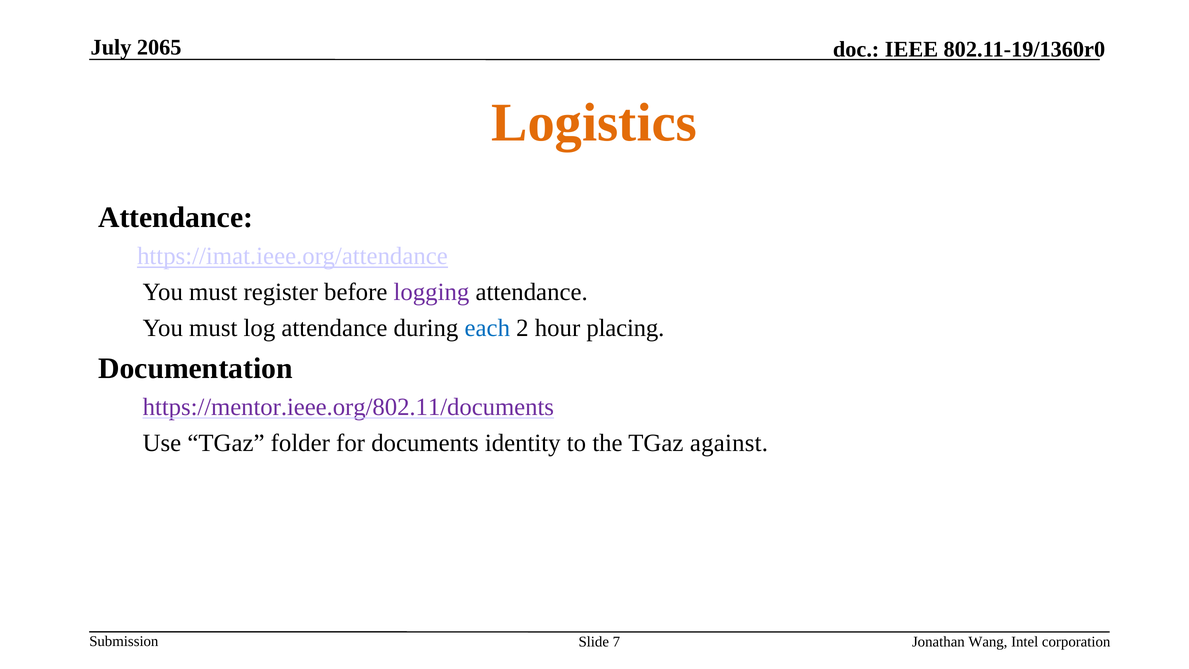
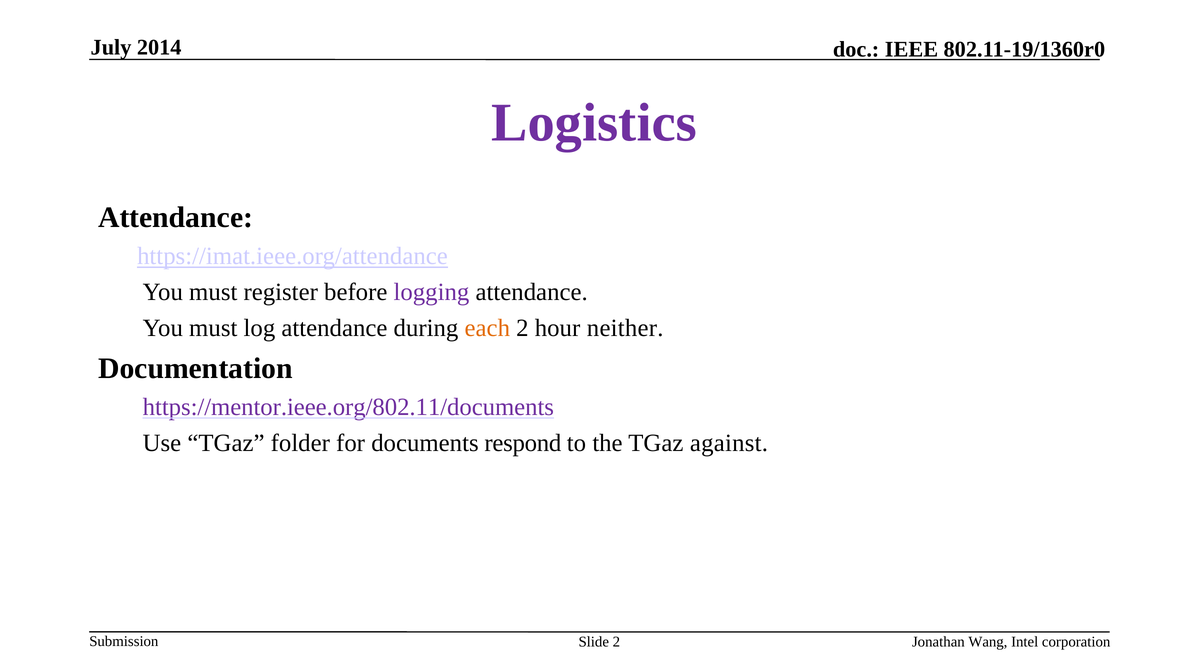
2065: 2065 -> 2014 (159, 47)
Logistics colour: orange -> purple (594, 123)
each colour: blue -> orange (487, 328)
placing: placing -> neither (625, 328)
identity: identity -> respond (523, 443)
Slide 7: 7 -> 2 (616, 641)
